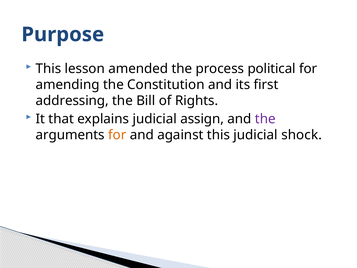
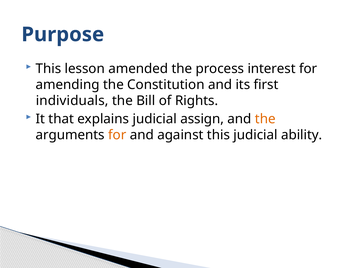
political: political -> interest (272, 69)
addressing: addressing -> individuals (72, 101)
the colour: purple -> orange (265, 119)
shock: shock -> ability (302, 135)
